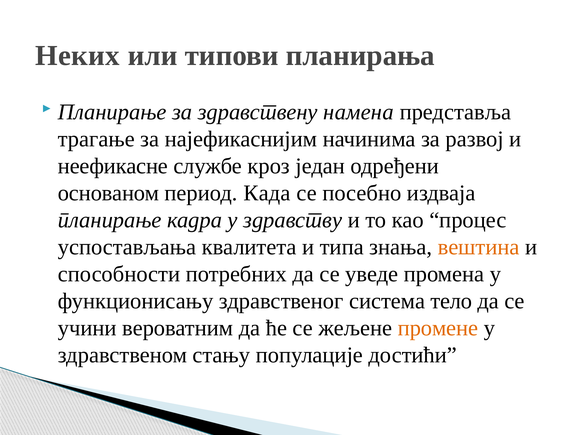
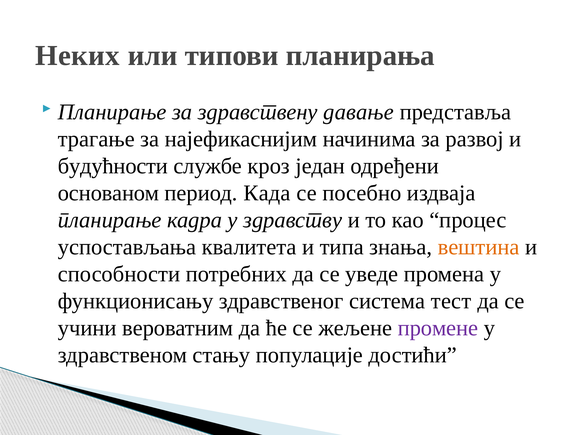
намена: намена -> давање (358, 112)
неефикасне: неефикасне -> будућности (113, 166)
тело: тело -> тест (451, 301)
промене colour: orange -> purple (438, 328)
